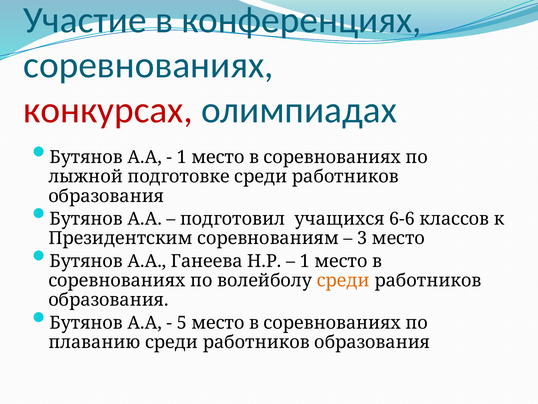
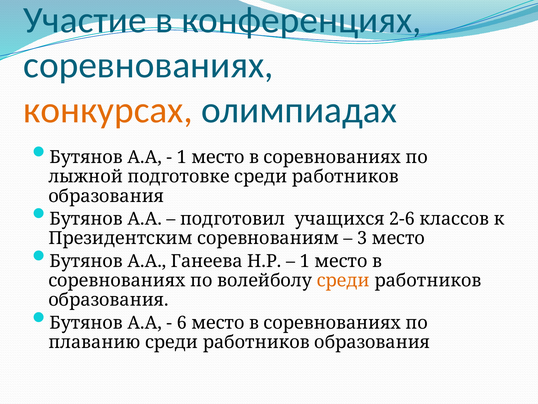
конкурсах colour: red -> orange (108, 110)
6-6: 6-6 -> 2-6 (402, 219)
5: 5 -> 6 (182, 322)
